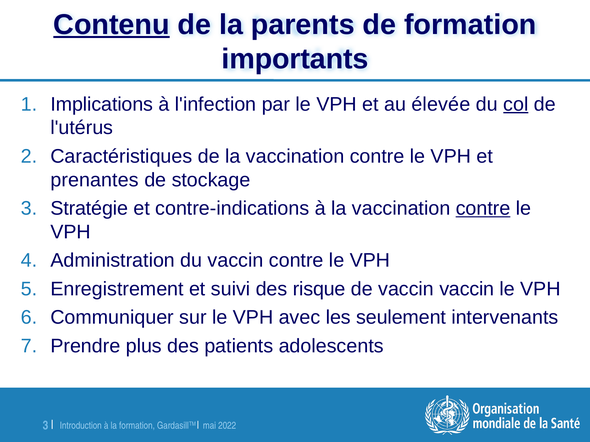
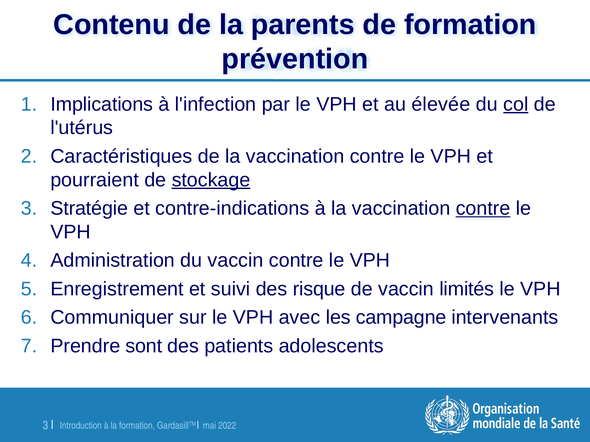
Contenu underline: present -> none (111, 25)
importants: importants -> prévention (295, 59)
prenantes: prenantes -> pourraient (95, 180)
stockage underline: none -> present (211, 180)
vaccin vaccin: vaccin -> limités (467, 289)
seulement: seulement -> campagne (401, 318)
plus: plus -> sont (144, 346)
